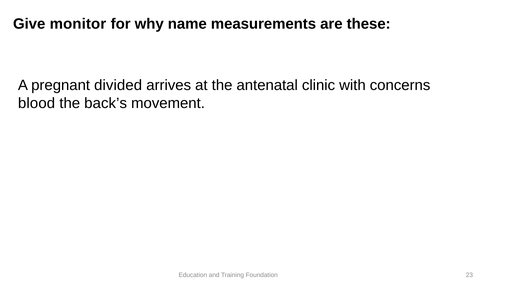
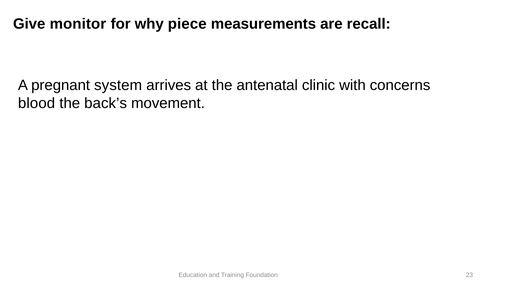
name: name -> piece (187, 24)
these: these -> recall (369, 24)
divided: divided -> system (118, 85)
